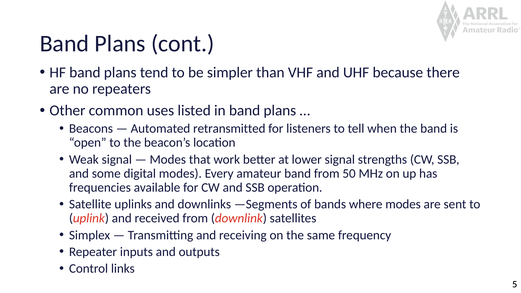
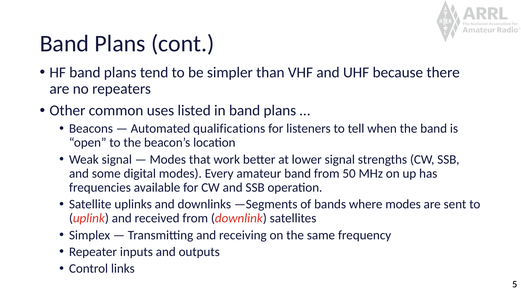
retransmitted: retransmitted -> qualifications (229, 129)
